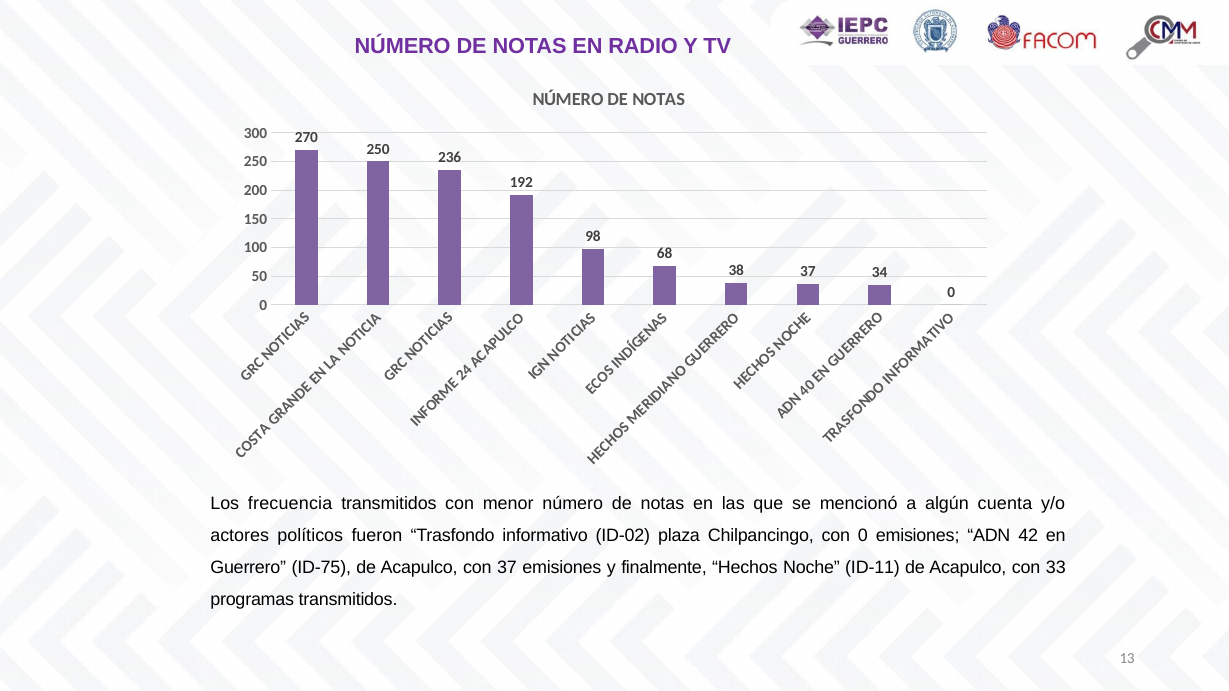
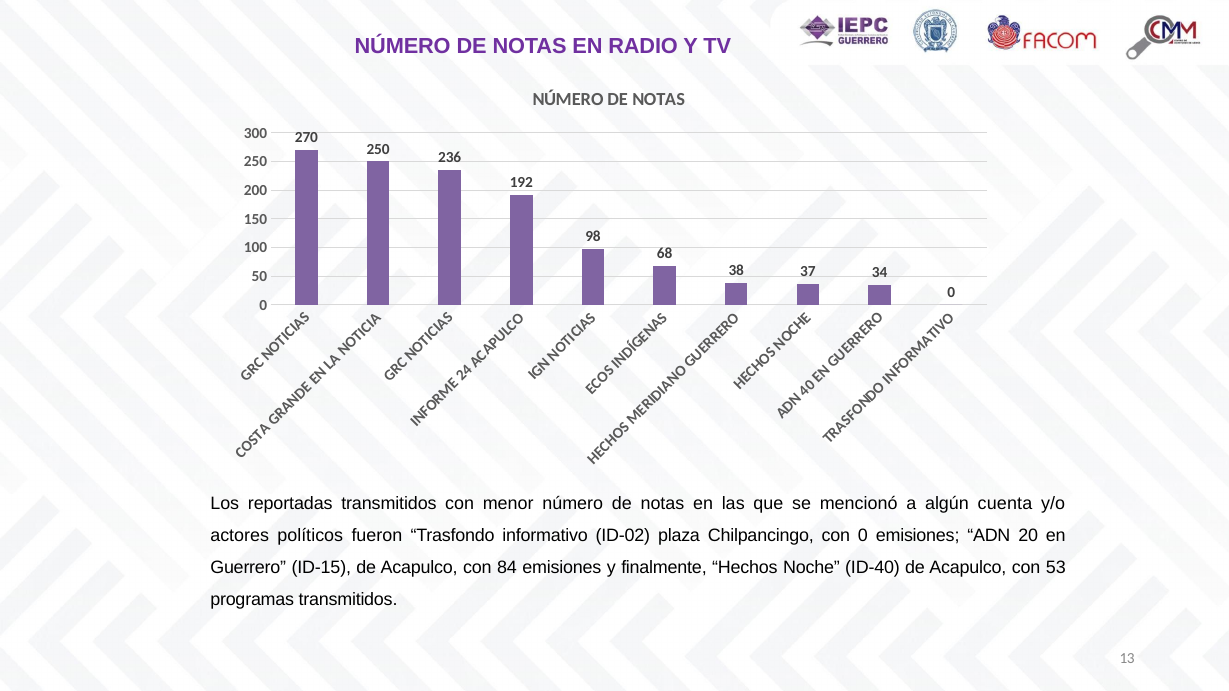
frecuencia: frecuencia -> reportadas (290, 503)
42: 42 -> 20 (1028, 536)
ID-75: ID-75 -> ID-15 (321, 568)
con 37: 37 -> 84 (507, 568)
ID-11: ID-11 -> ID-40 (873, 568)
33: 33 -> 53 (1056, 568)
